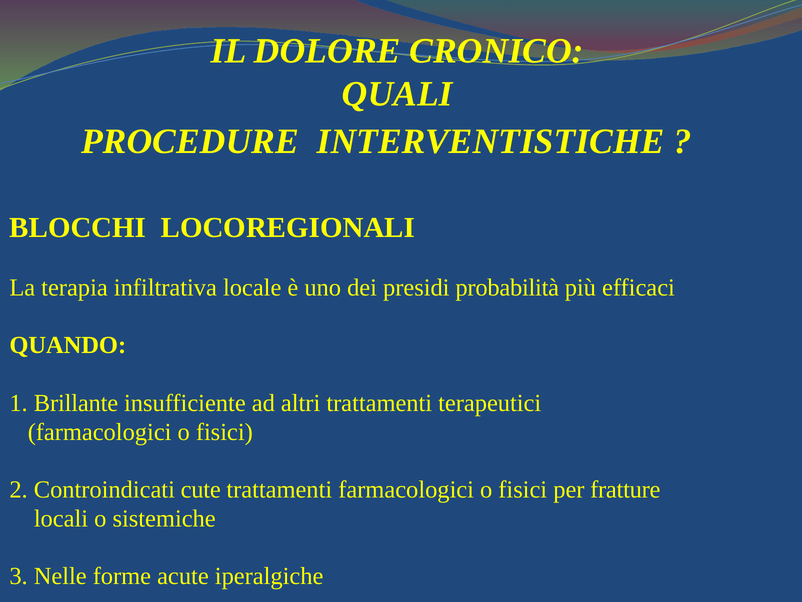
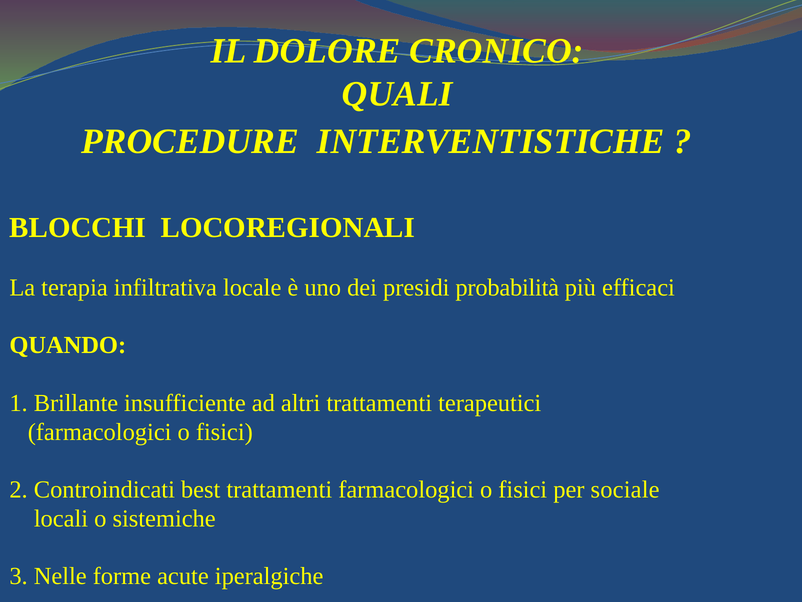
cute: cute -> best (201, 489)
fratture: fratture -> sociale (625, 489)
